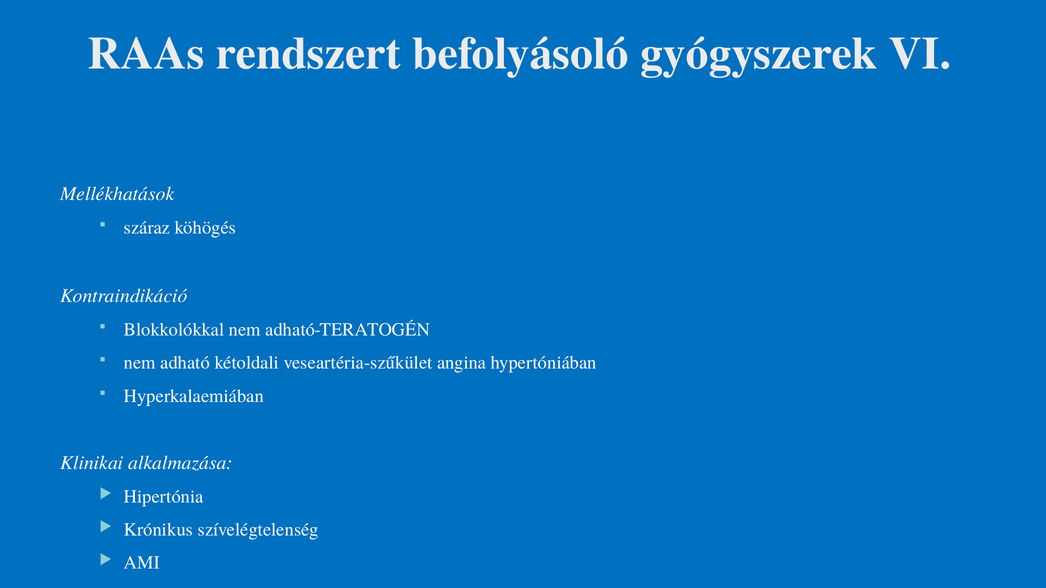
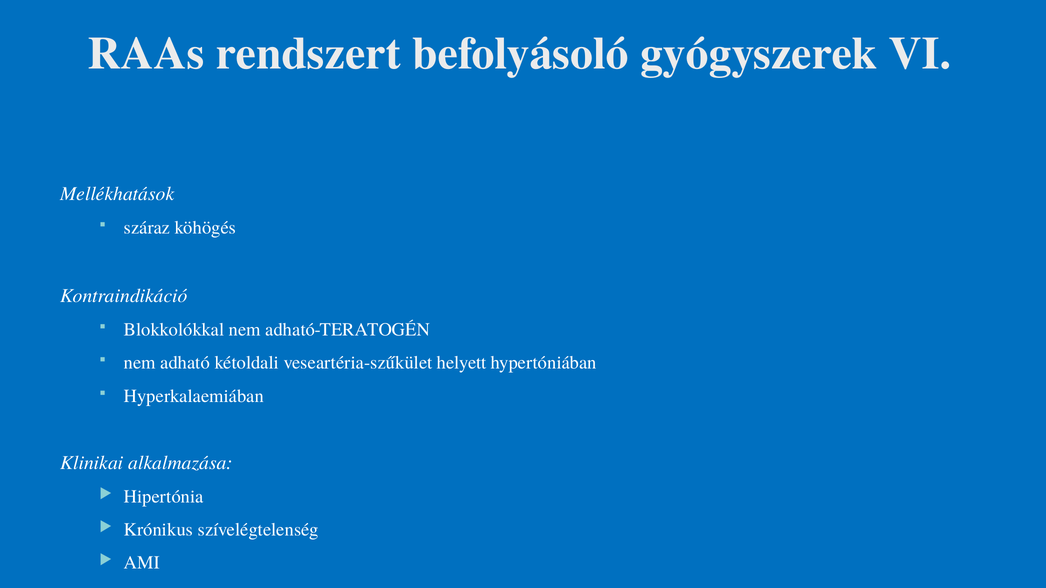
angina: angina -> helyett (462, 363)
